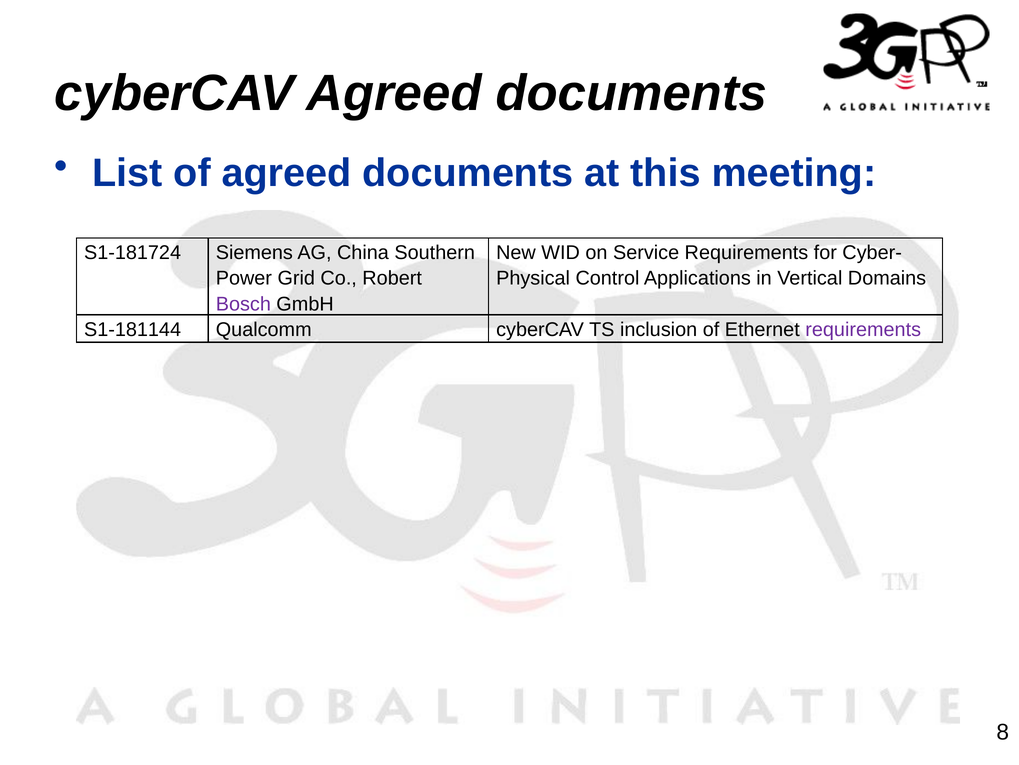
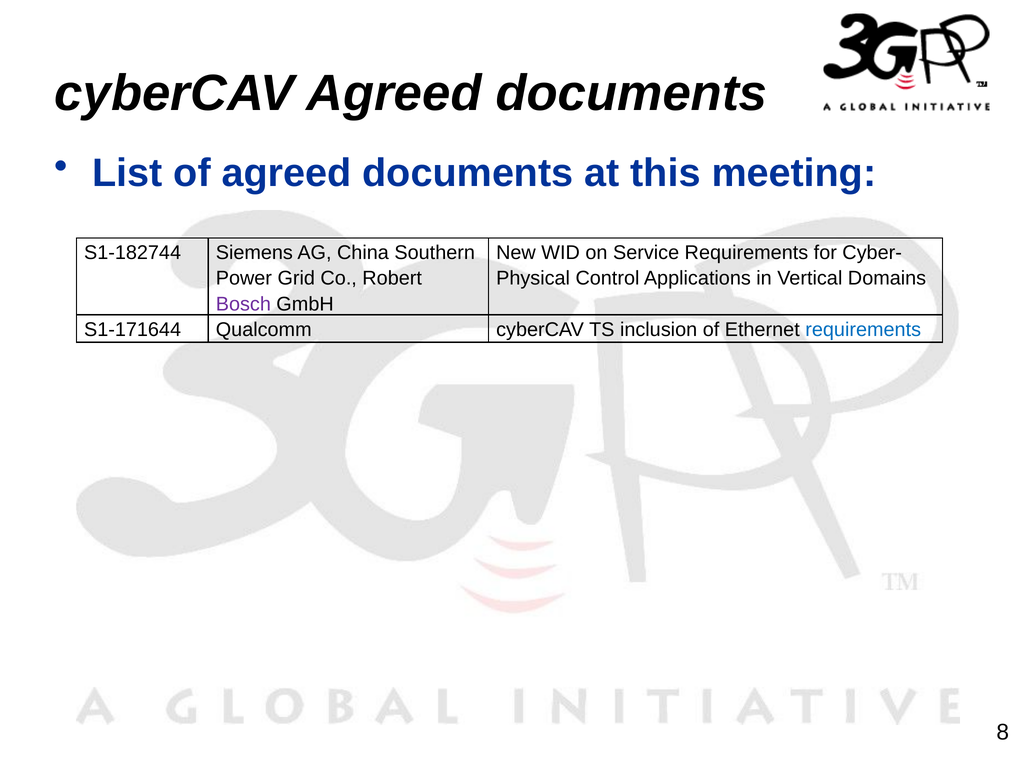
S1-181724: S1-181724 -> S1-182744 (133, 253)
S1-181144: S1-181144 -> S1-171644 (133, 329)
requirements colour: purple -> blue (863, 329)
